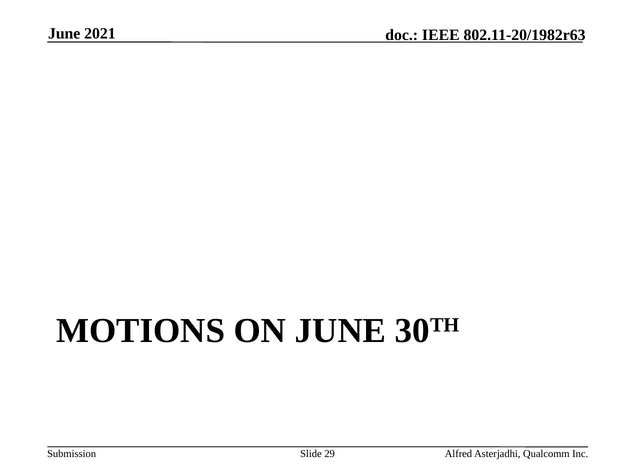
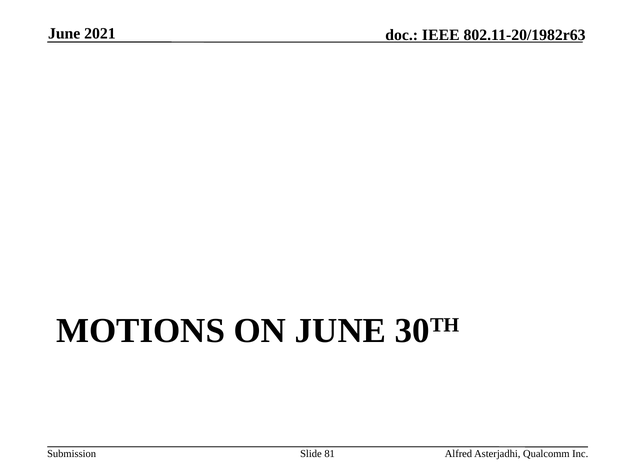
29: 29 -> 81 (330, 453)
